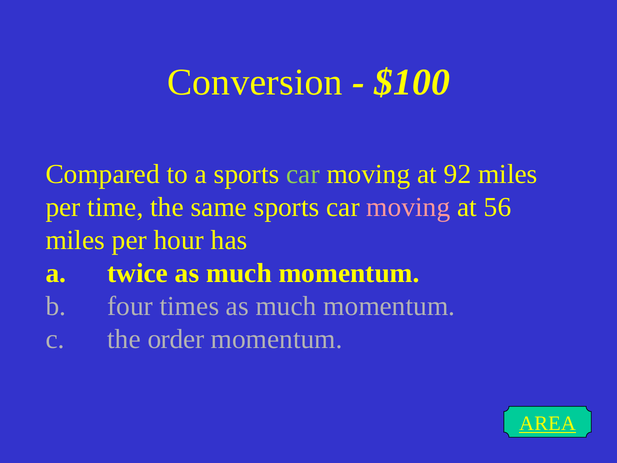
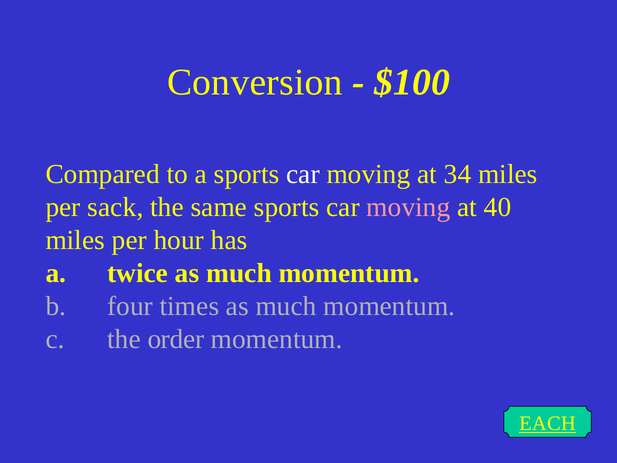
car colour: light green -> white (303, 174)
92: 92 -> 34 (458, 174)
time: time -> sack (115, 207)
56: 56 -> 40 (498, 207)
AREA: AREA -> EACH (547, 423)
